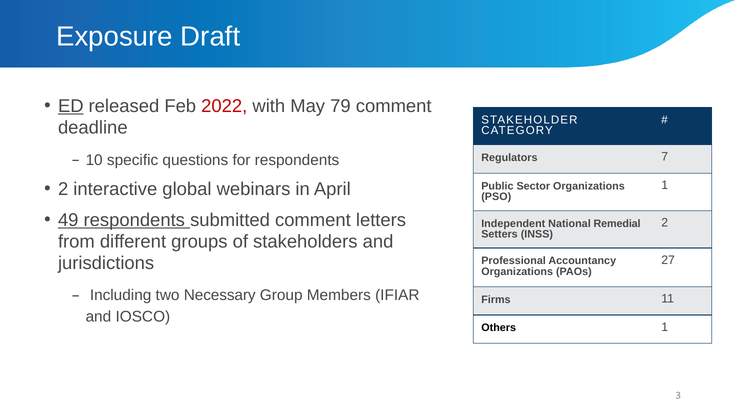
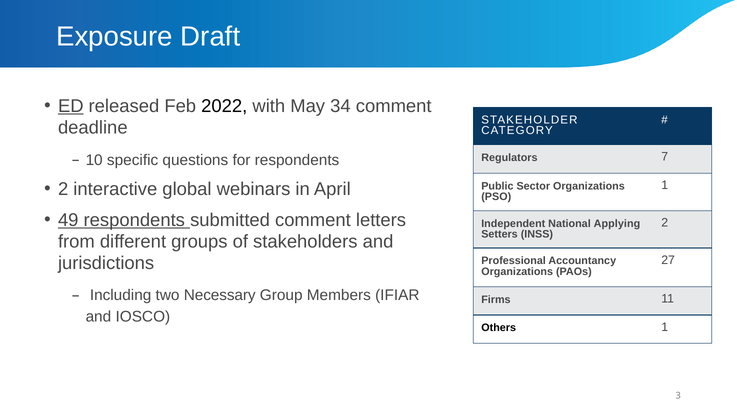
2022 colour: red -> black (224, 106)
79: 79 -> 34 (340, 106)
Remedial: Remedial -> Applying (617, 223)
